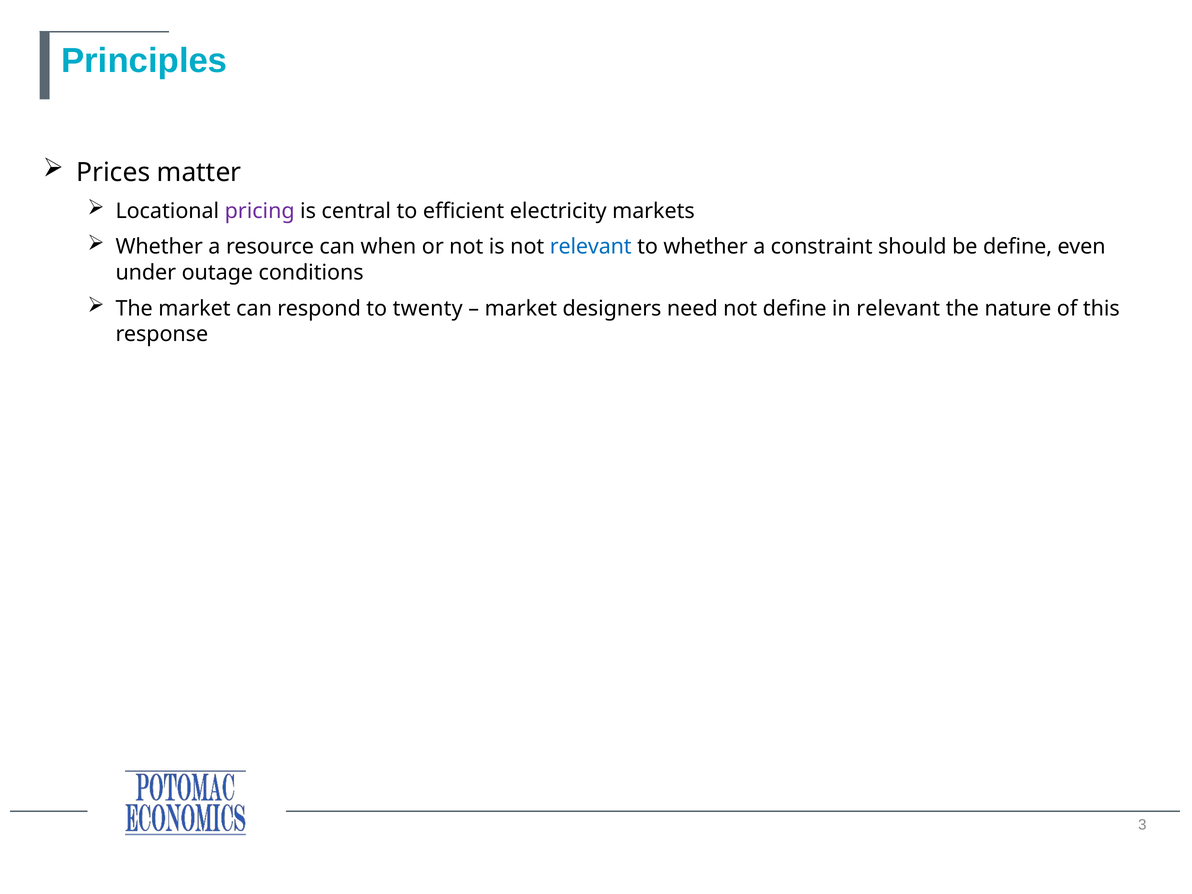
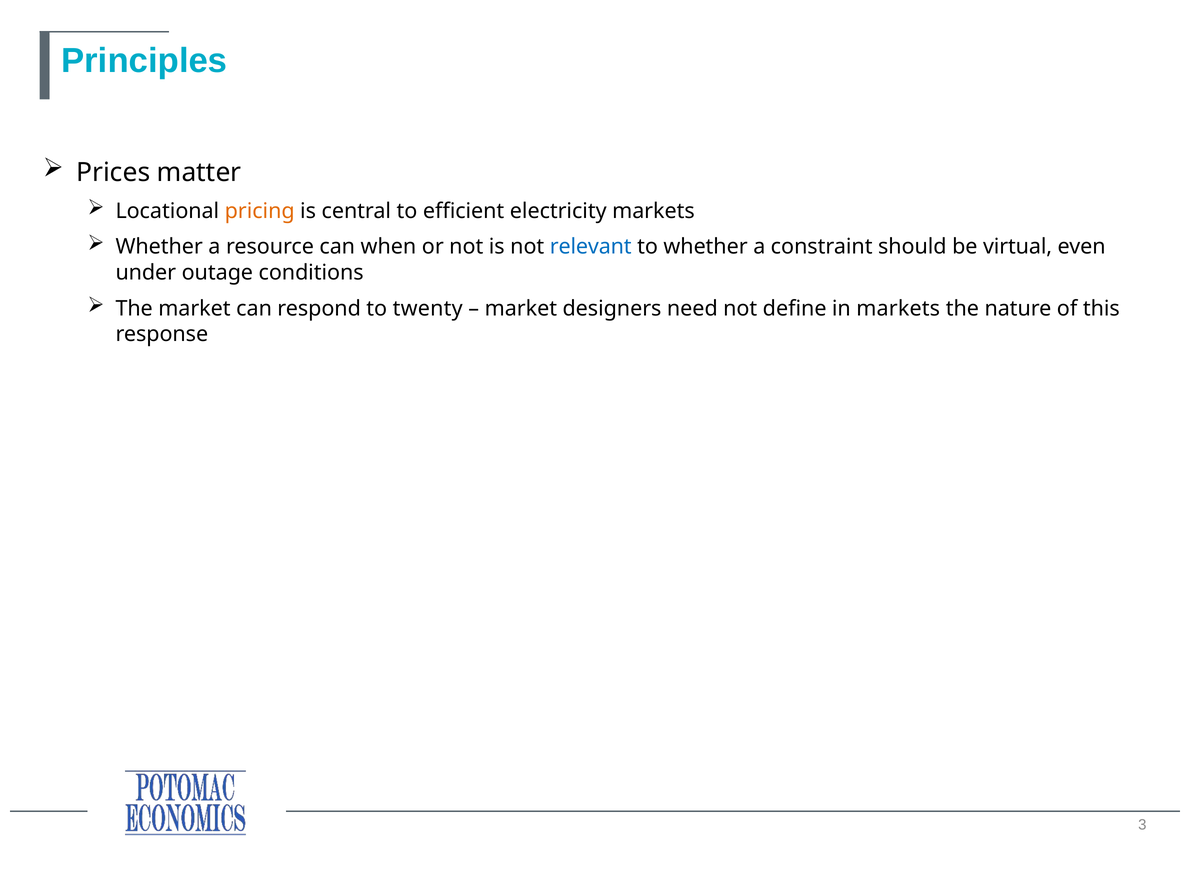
pricing colour: purple -> orange (260, 211)
be define: define -> virtual (1018, 247)
in relevant: relevant -> markets (898, 308)
